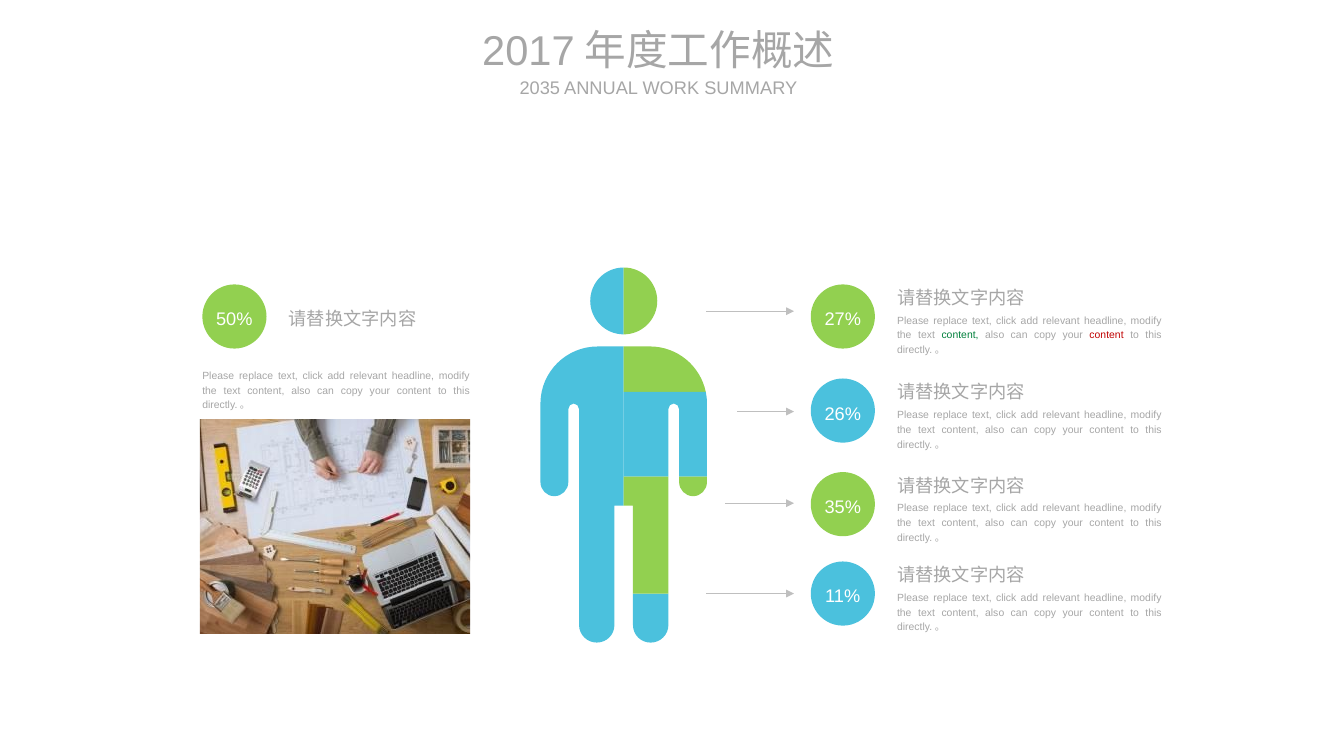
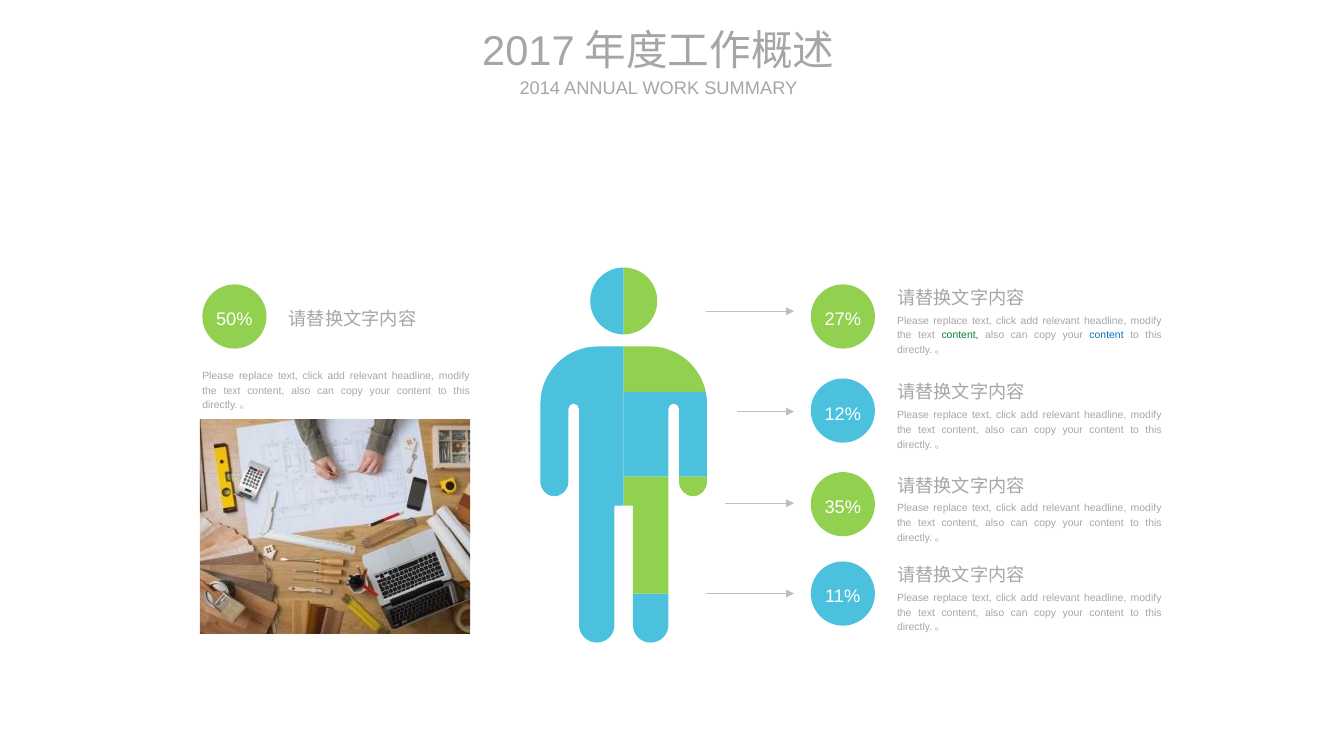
2035: 2035 -> 2014 (540, 88)
content colour: red -> blue (1107, 335)
26%: 26% -> 12% (843, 414)
